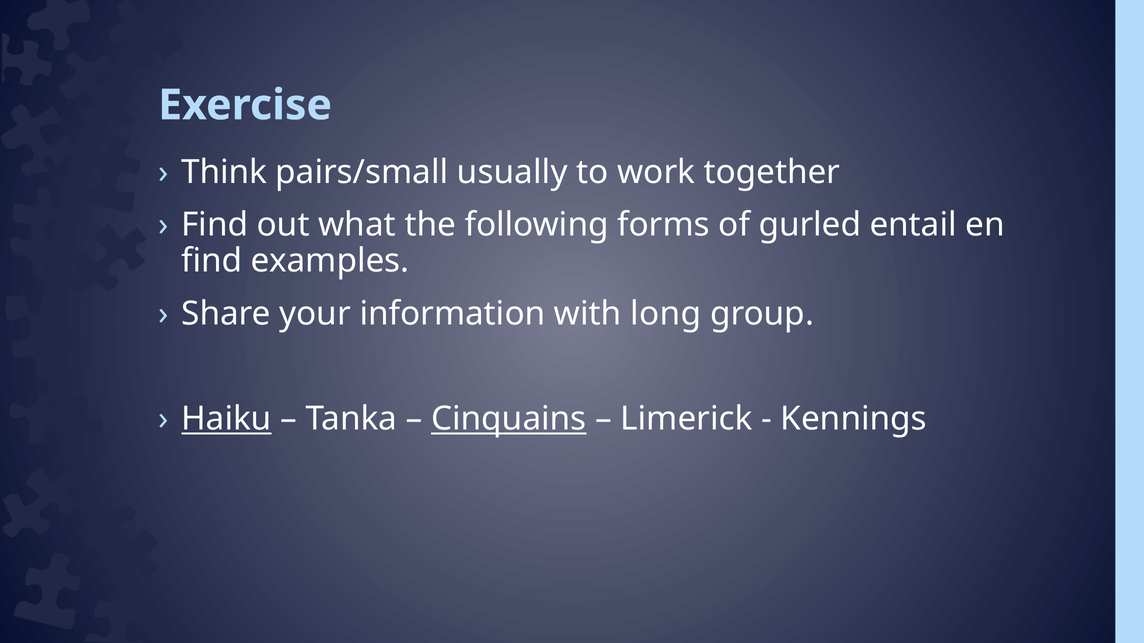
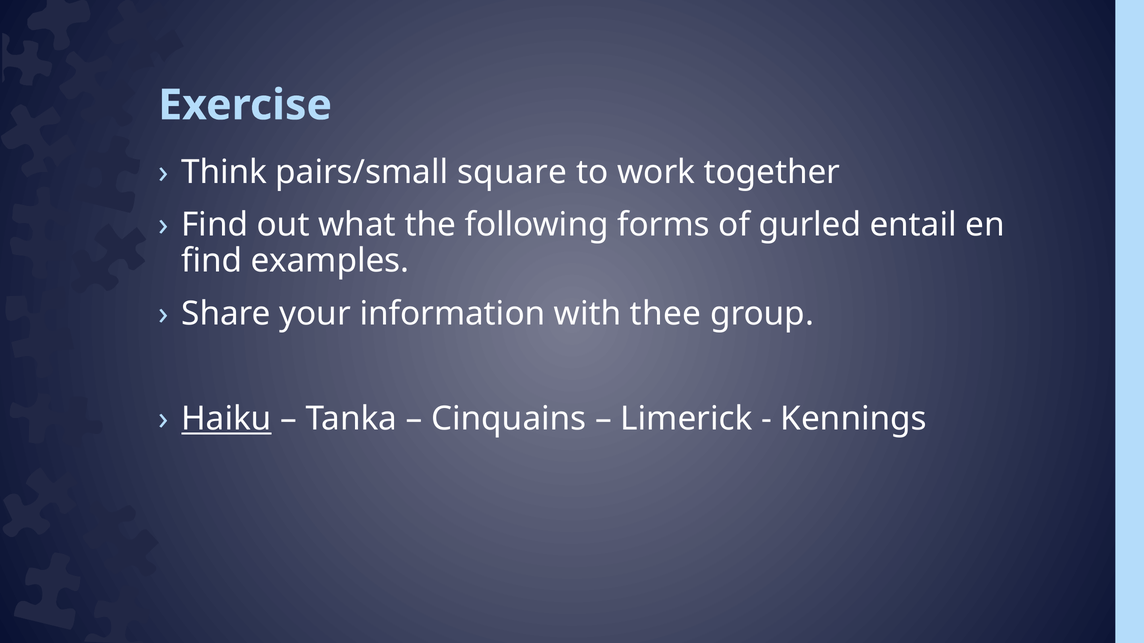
usually: usually -> square (512, 172)
long: long -> thee (666, 314)
Cinquains underline: present -> none (509, 419)
